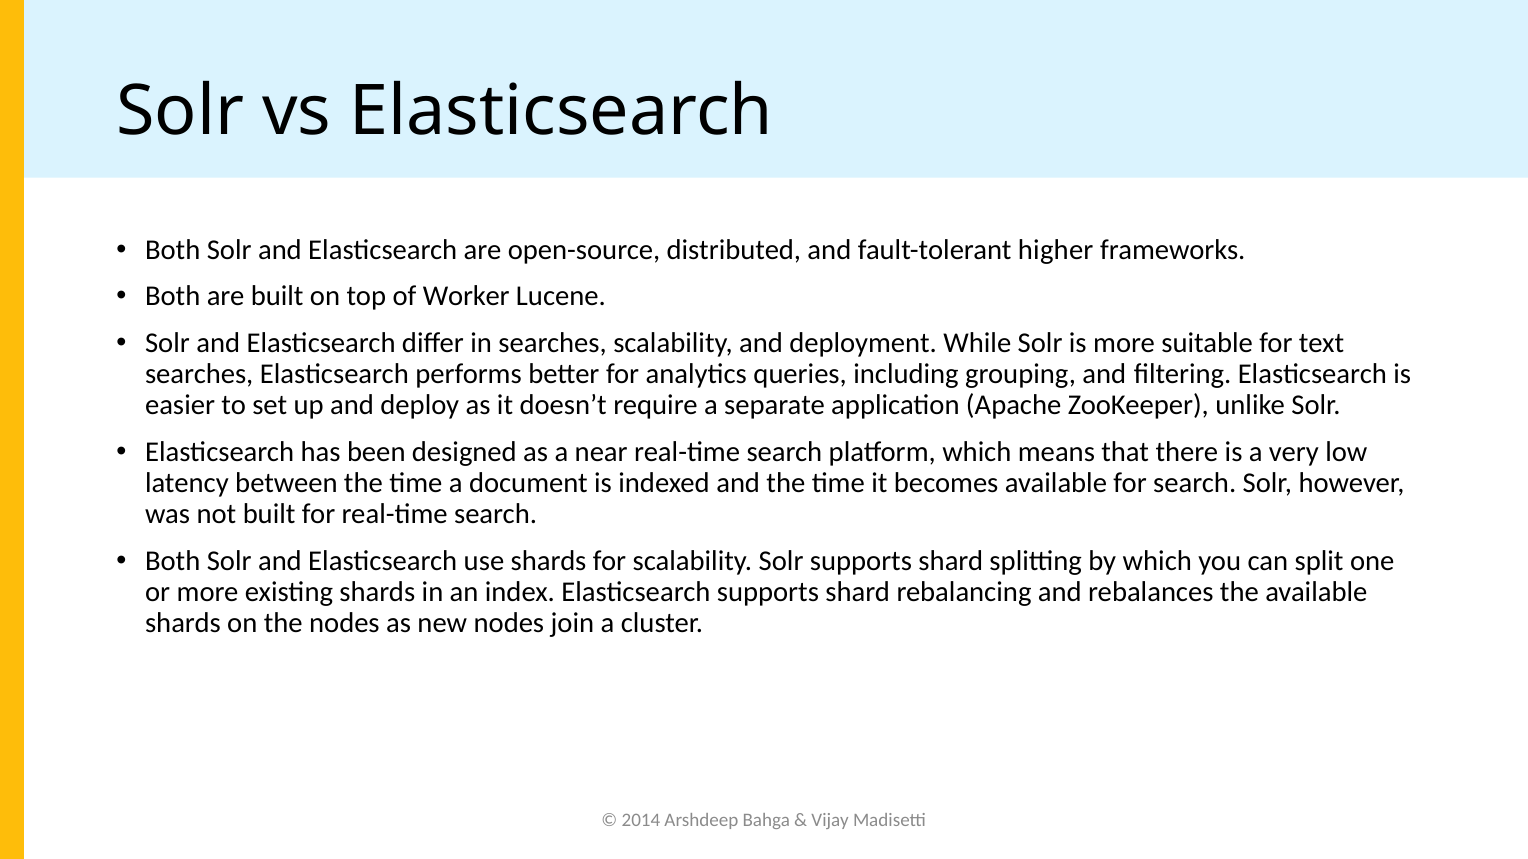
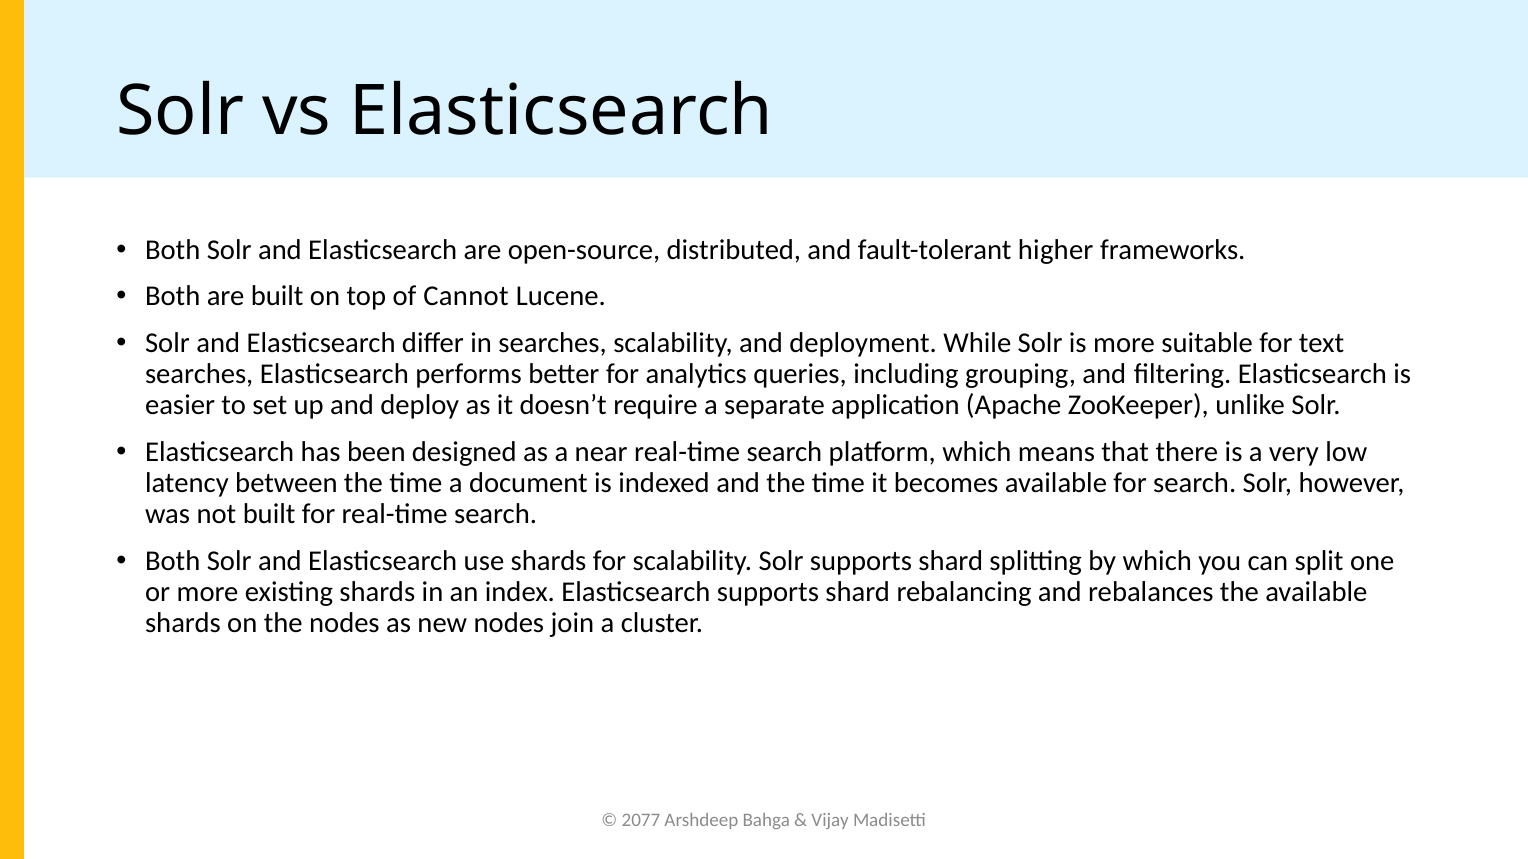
Worker: Worker -> Cannot (466, 297)
2014: 2014 -> 2077 (641, 821)
